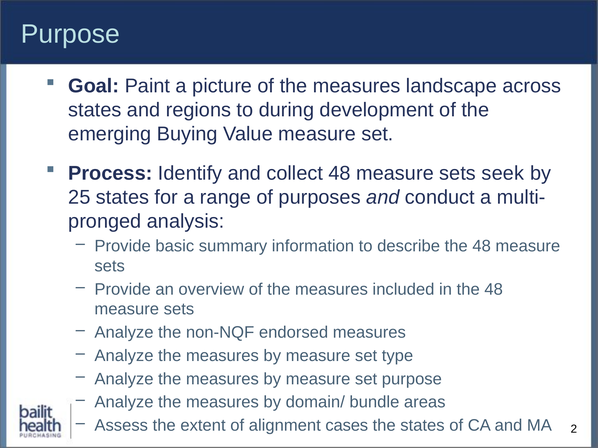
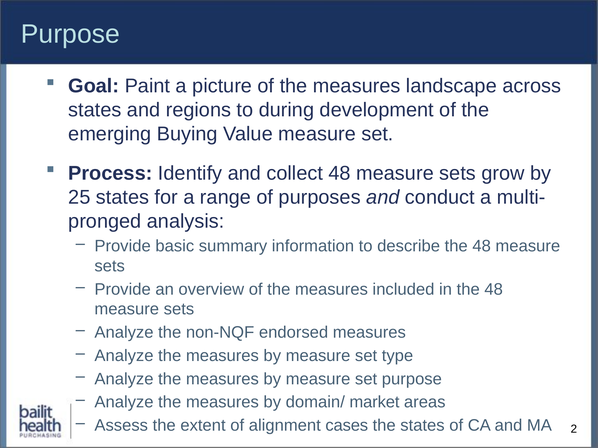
seek: seek -> grow (503, 174)
bundle: bundle -> market (374, 403)
